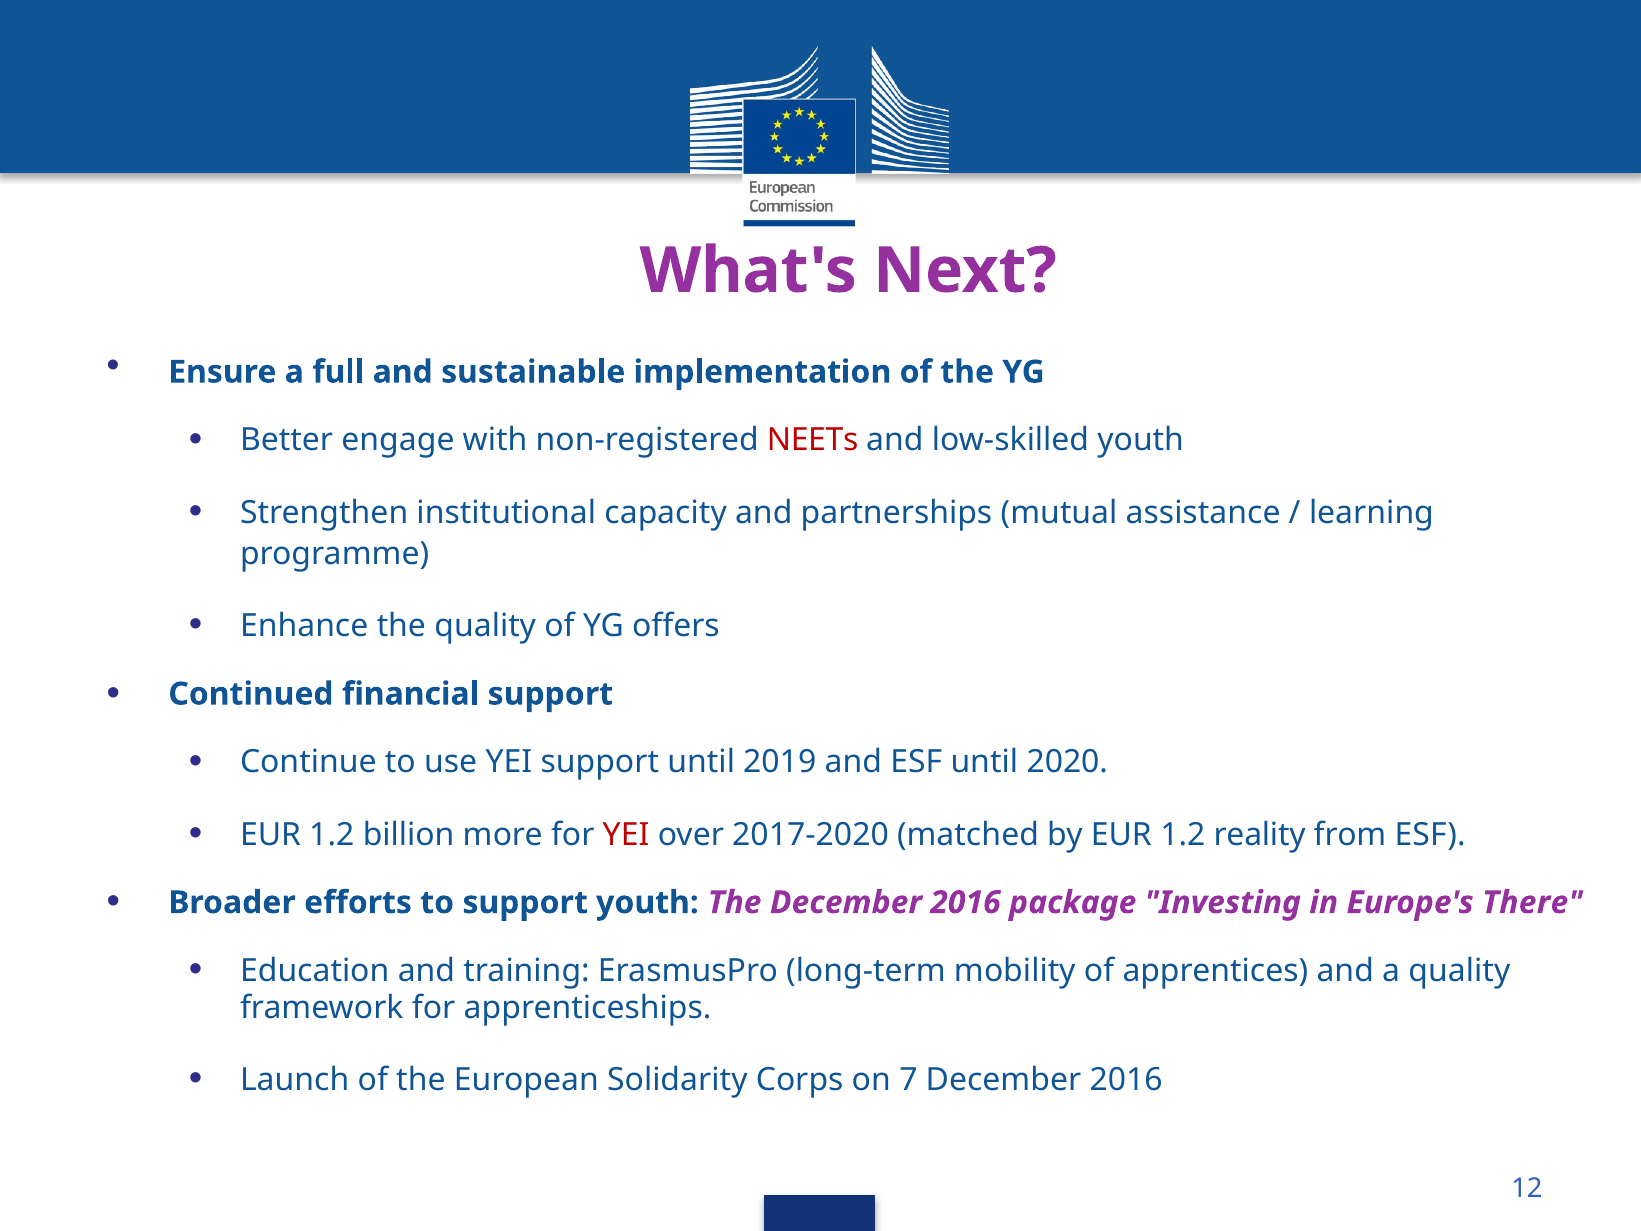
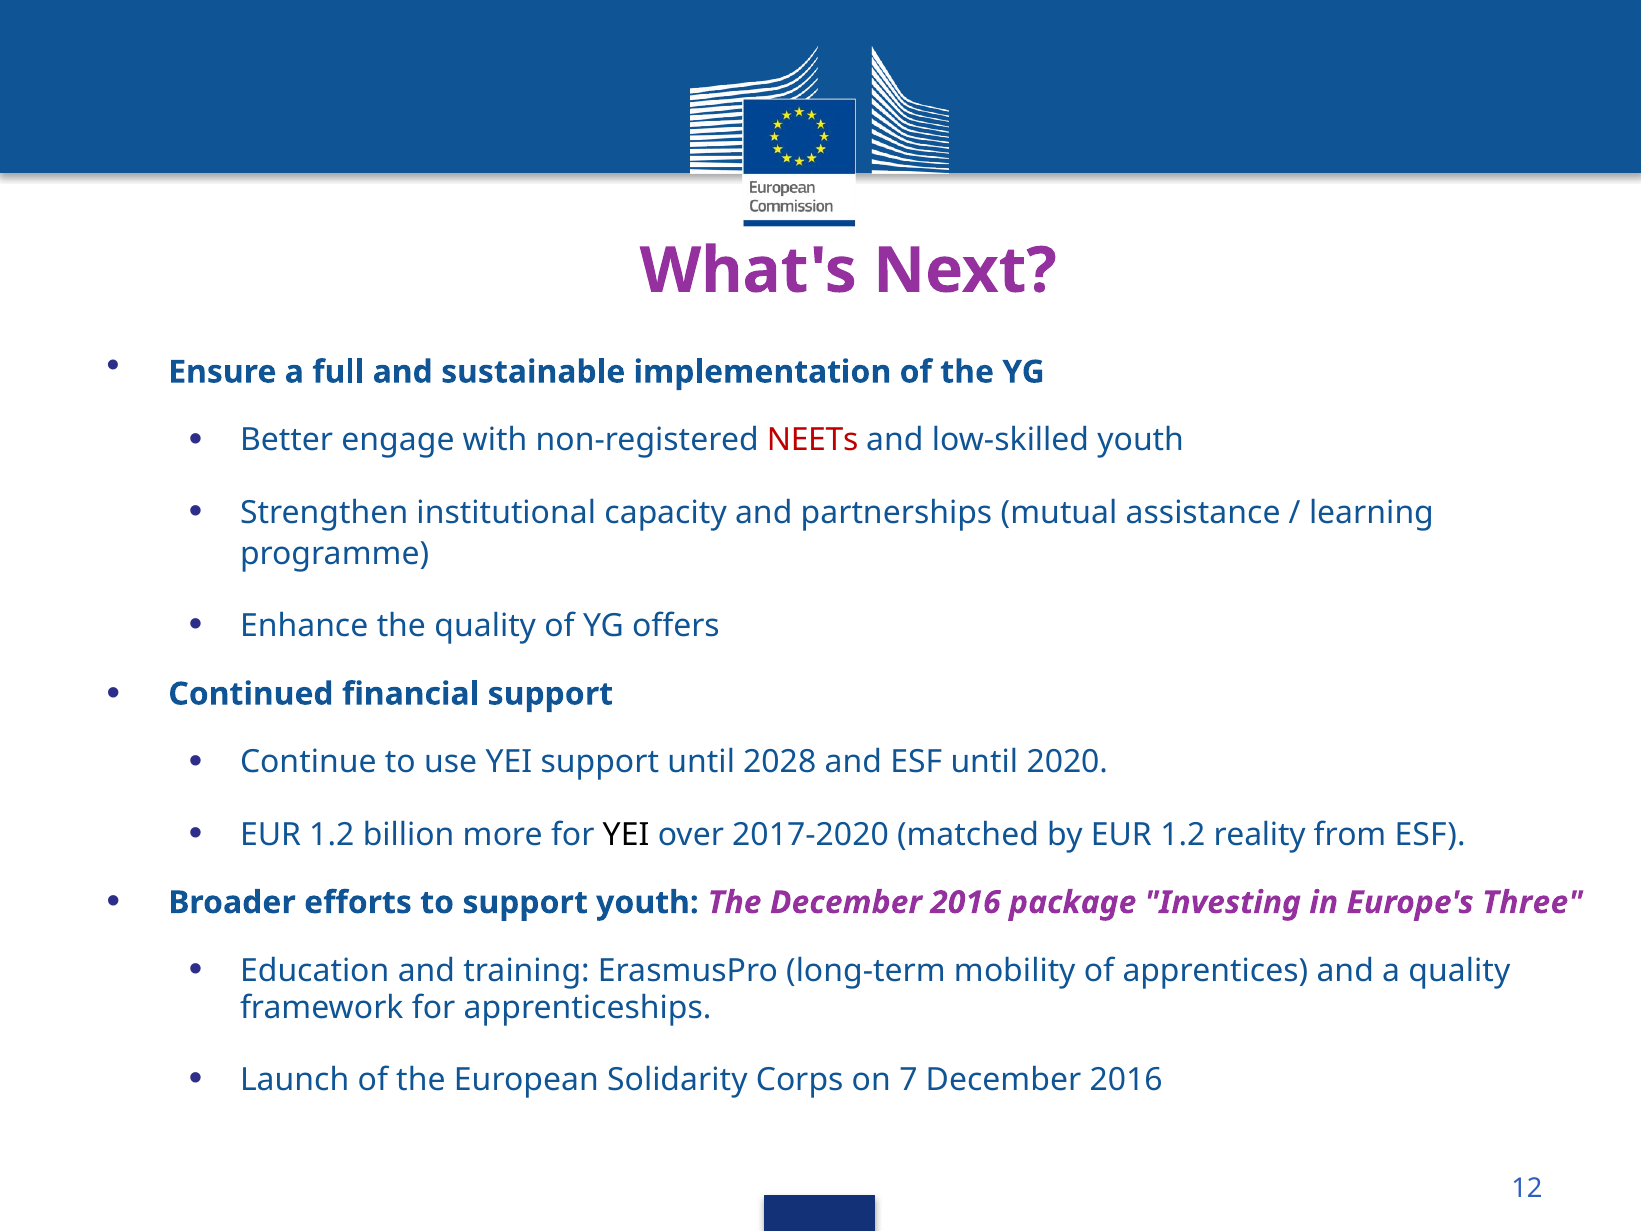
2019: 2019 -> 2028 (780, 762)
YEI colour: red -> black (626, 834)
There: There -> Three (1533, 902)
